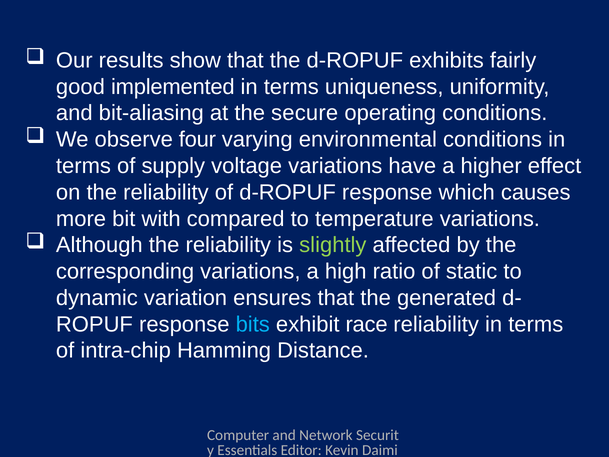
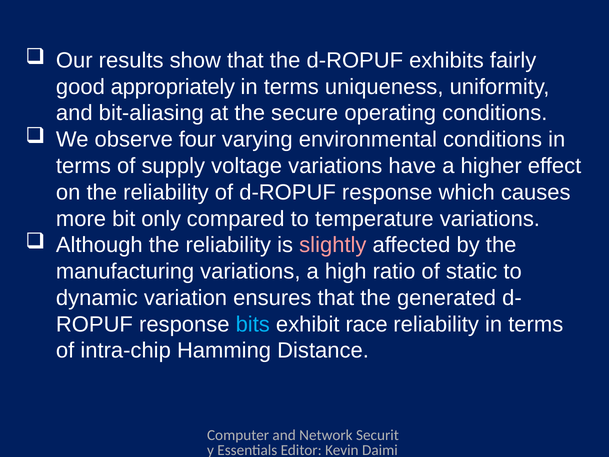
implemented: implemented -> appropriately (173, 87)
with: with -> only (161, 219)
slightly colour: light green -> pink (333, 245)
corresponding: corresponding -> manufacturing (125, 271)
